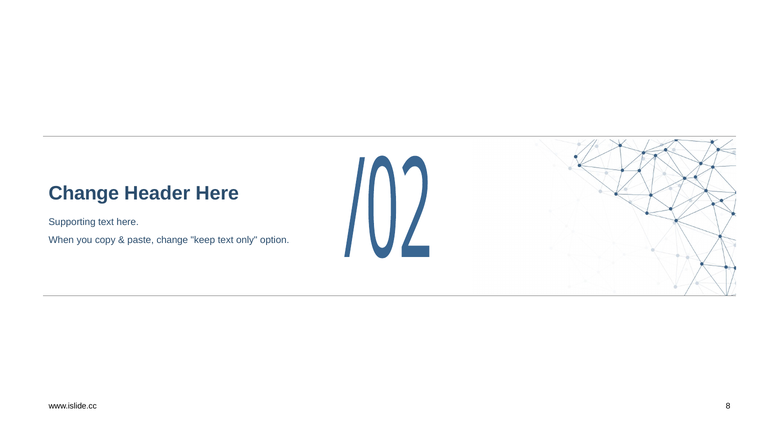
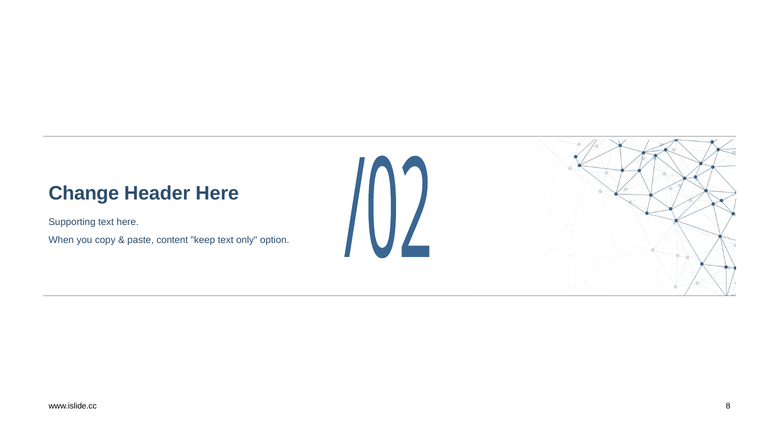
paste change: change -> content (172, 240)
